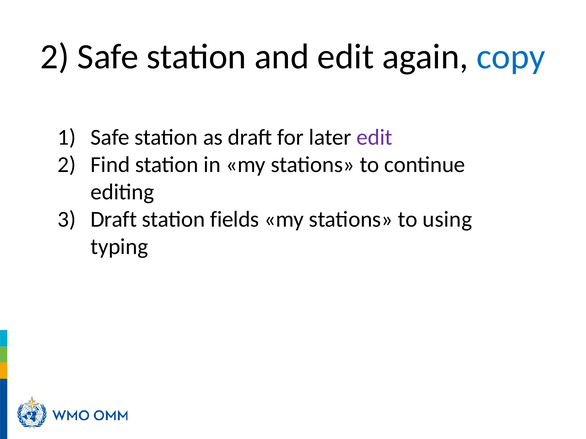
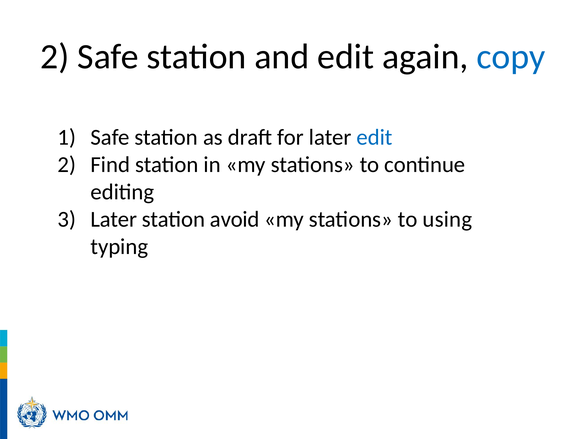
edit colour: purple -> blue (375, 138)
Draft: Draft -> Later (114, 220)
fields: fields -> avoid (235, 220)
